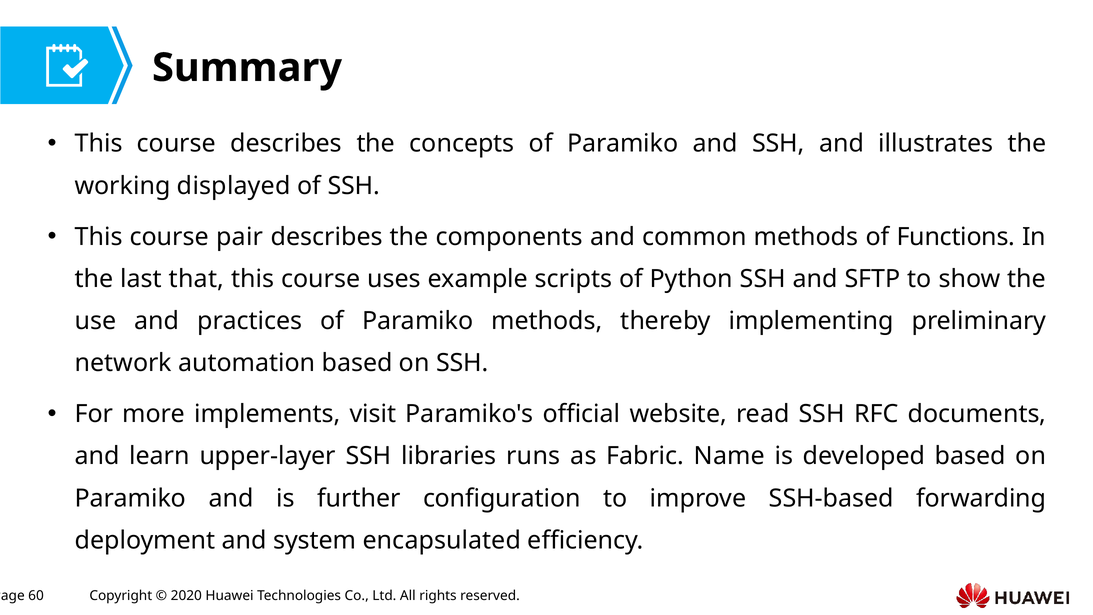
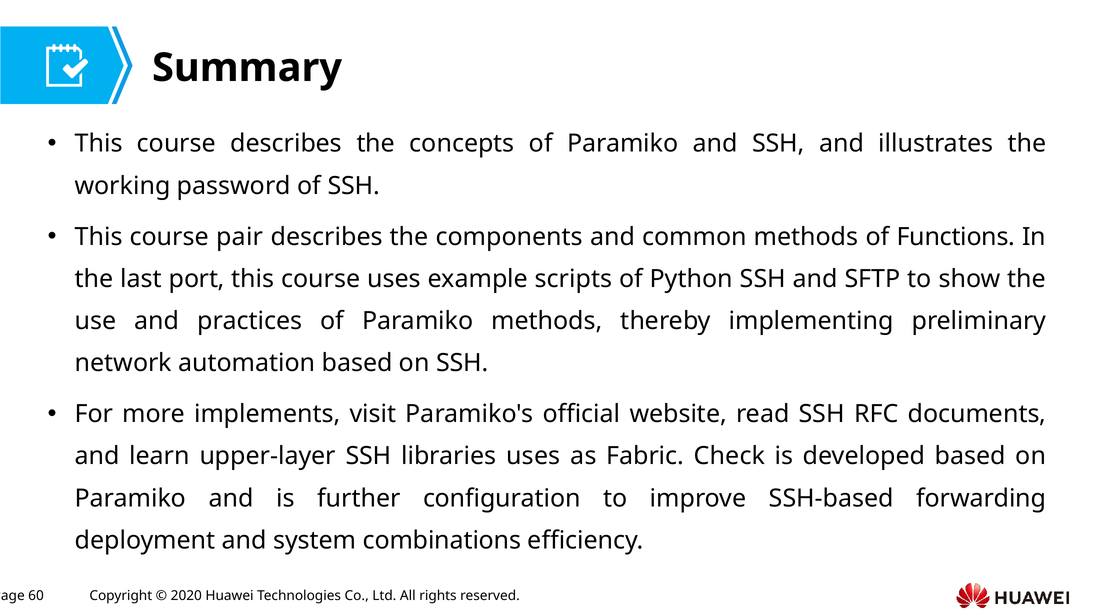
displayed: displayed -> password (234, 186)
that: that -> port (197, 279)
libraries runs: runs -> uses (533, 456)
Name: Name -> Check (729, 456)
encapsulated: encapsulated -> combinations (442, 540)
